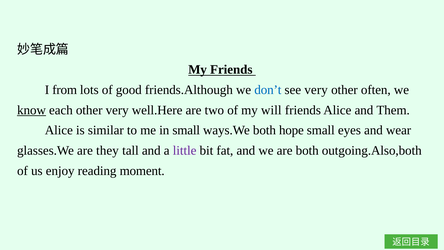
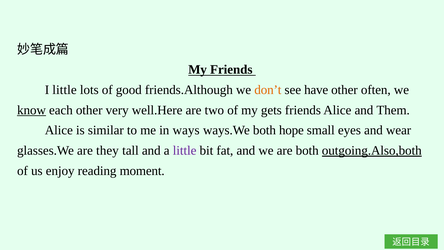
I from: from -> little (65, 90)
don’t colour: blue -> orange (268, 90)
see very: very -> have (316, 90)
will: will -> gets (271, 110)
in small: small -> ways (186, 130)
outgoing.Also,both underline: none -> present (372, 150)
